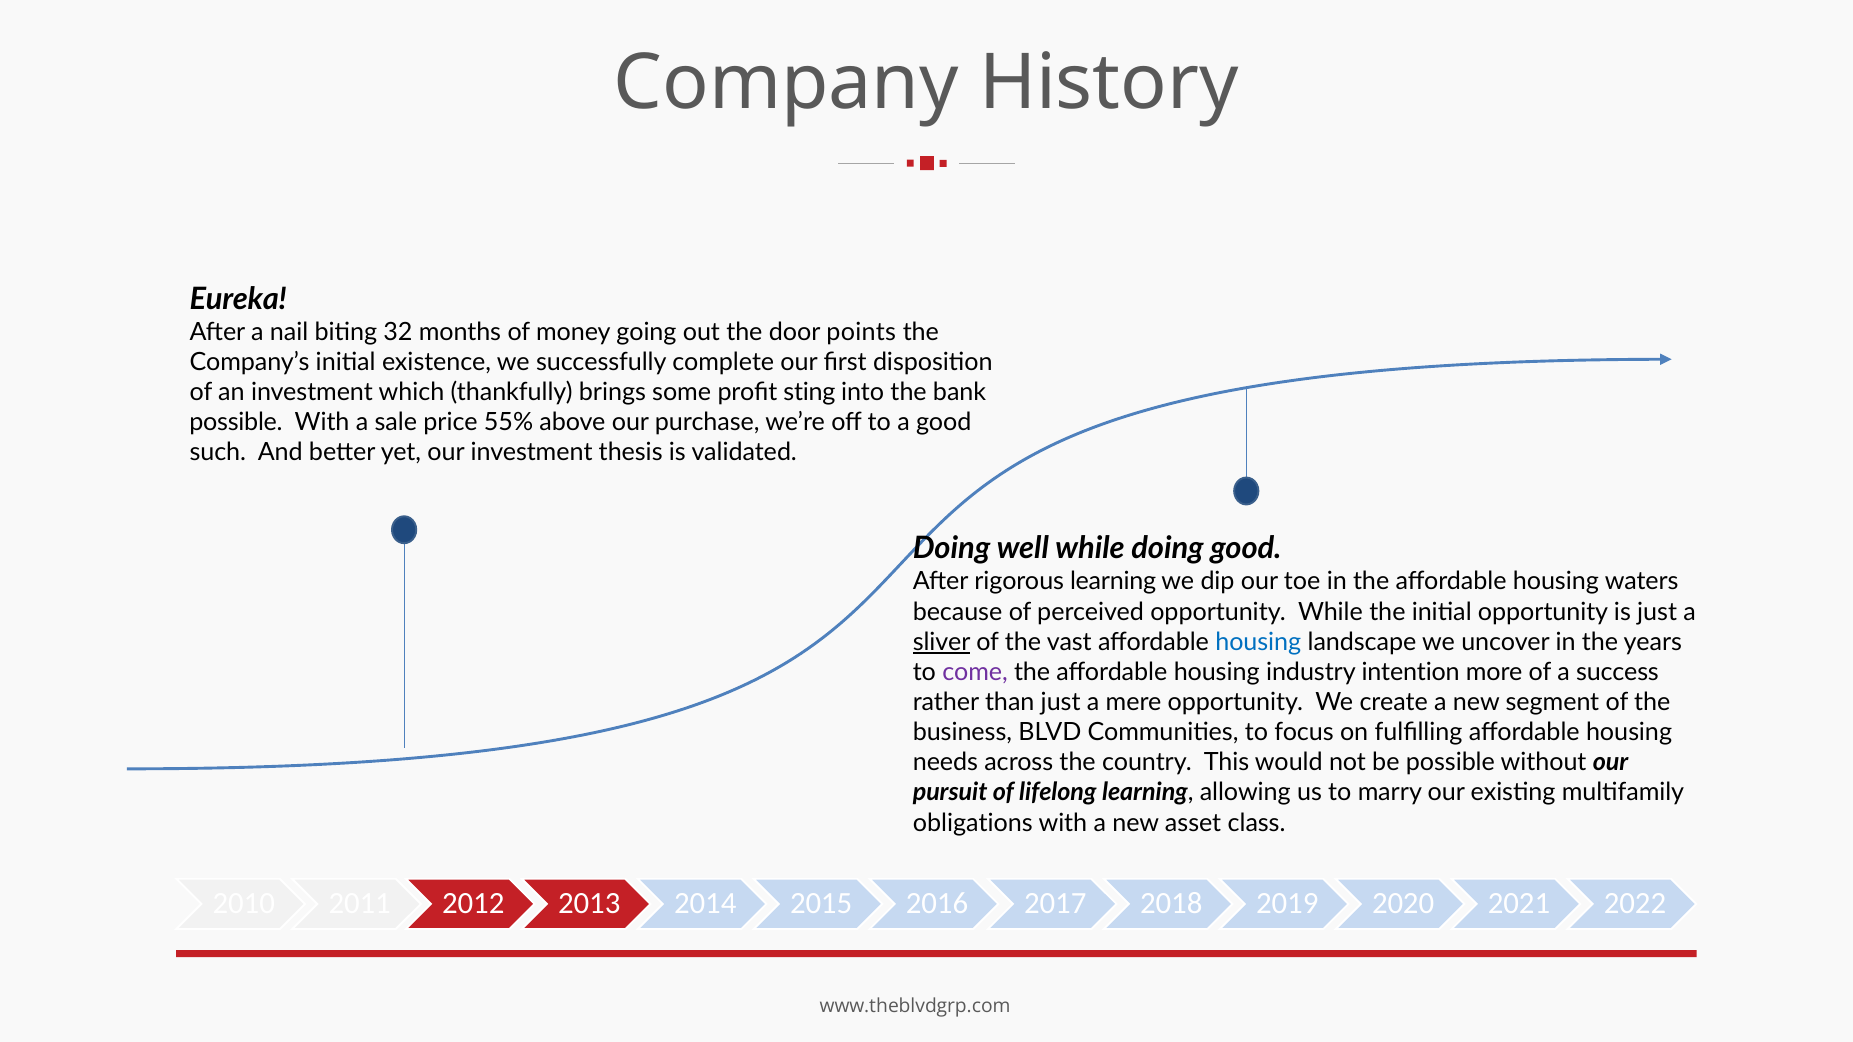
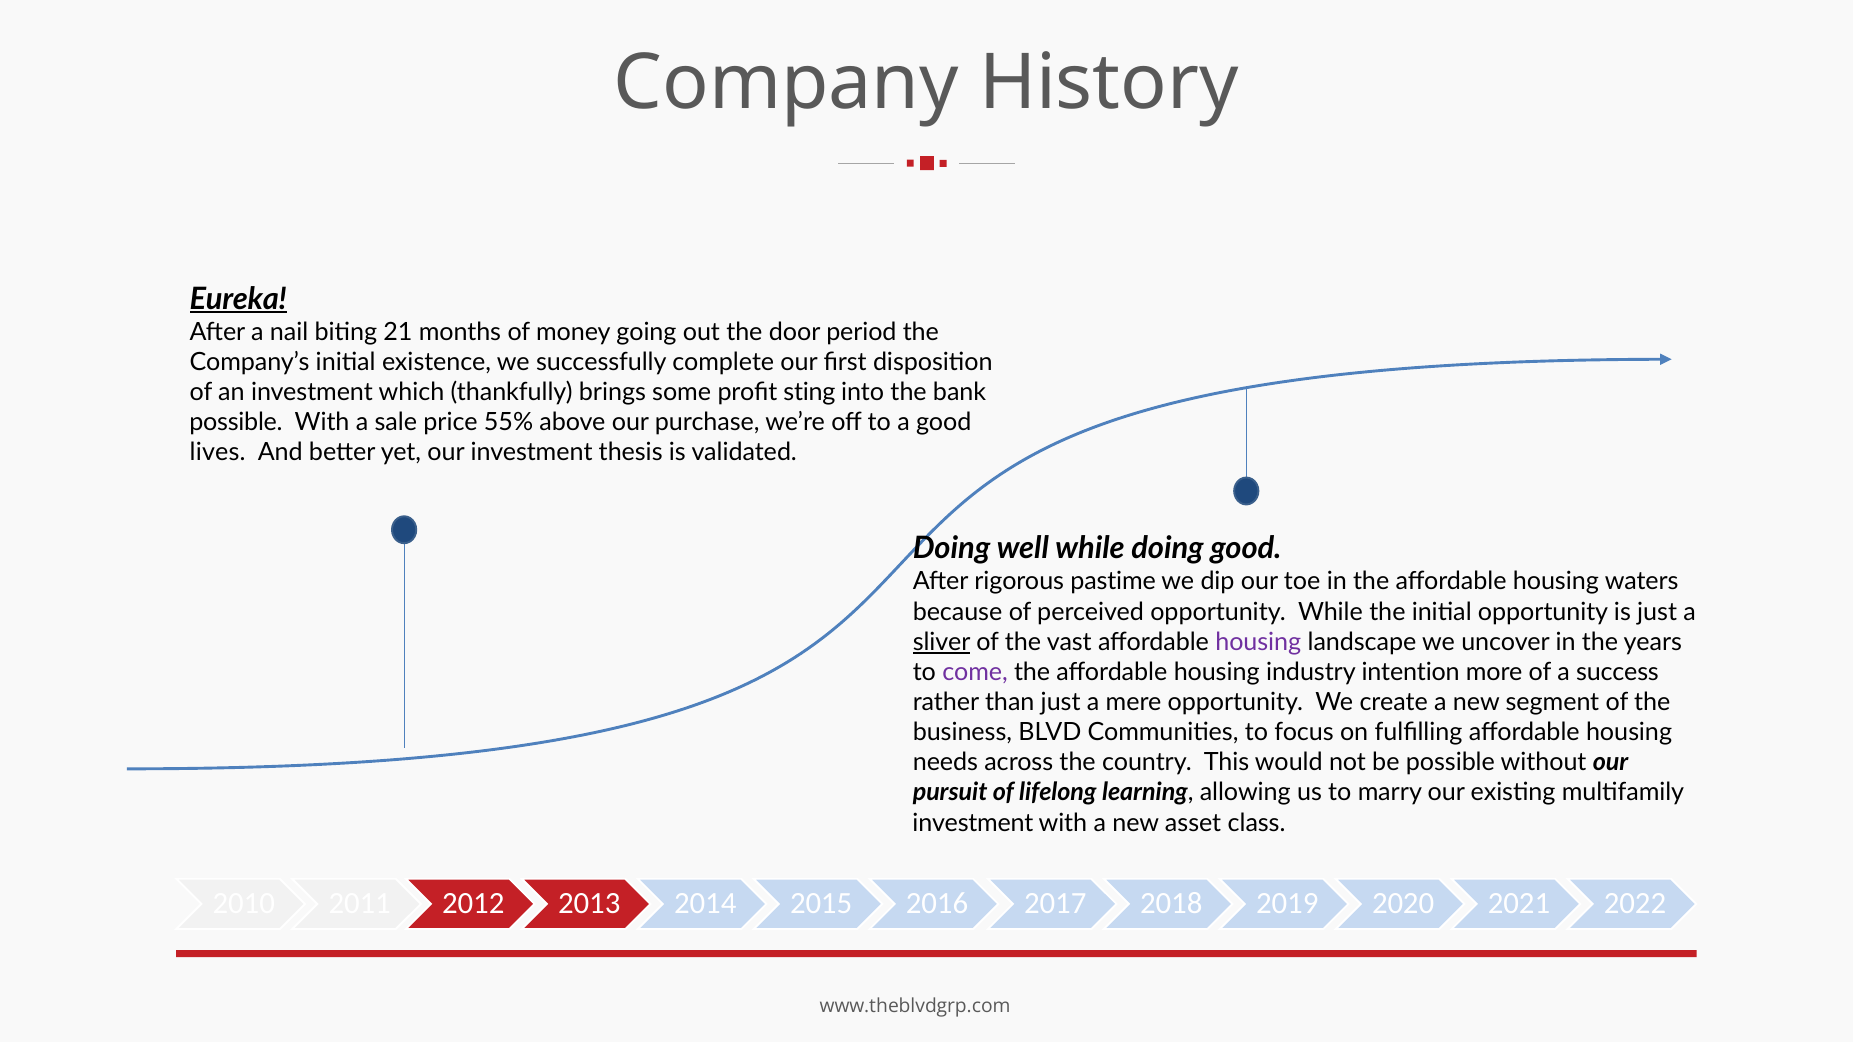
Eureka underline: none -> present (238, 299)
32: 32 -> 21 (398, 332)
points: points -> period (861, 332)
such: such -> lives (218, 453)
rigorous learning: learning -> pastime (1113, 582)
housing colour: blue -> purple (1258, 642)
obligations: obligations -> investment (973, 823)
